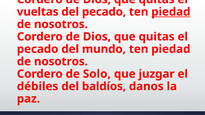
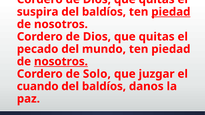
vueltas: vueltas -> suspira (38, 12)
pecado: pecado -> baldíos (104, 12)
nosotros underline: none -> present (61, 62)
débiles: débiles -> cuando (38, 87)
